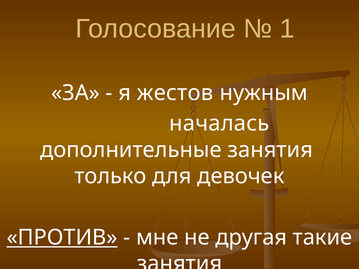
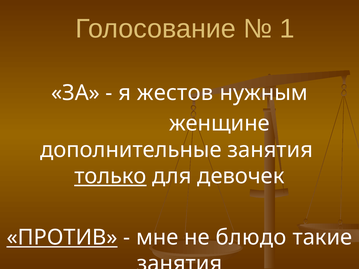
началась: началась -> женщине (219, 124)
только underline: none -> present (110, 176)
другая: другая -> блюдо (251, 238)
